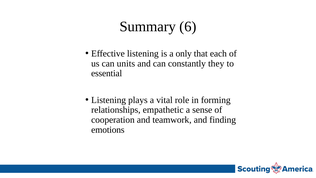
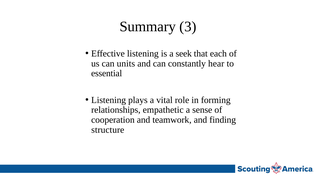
6: 6 -> 3 (188, 27)
only: only -> seek (184, 53)
they: they -> hear (216, 63)
emotions: emotions -> structure (108, 130)
